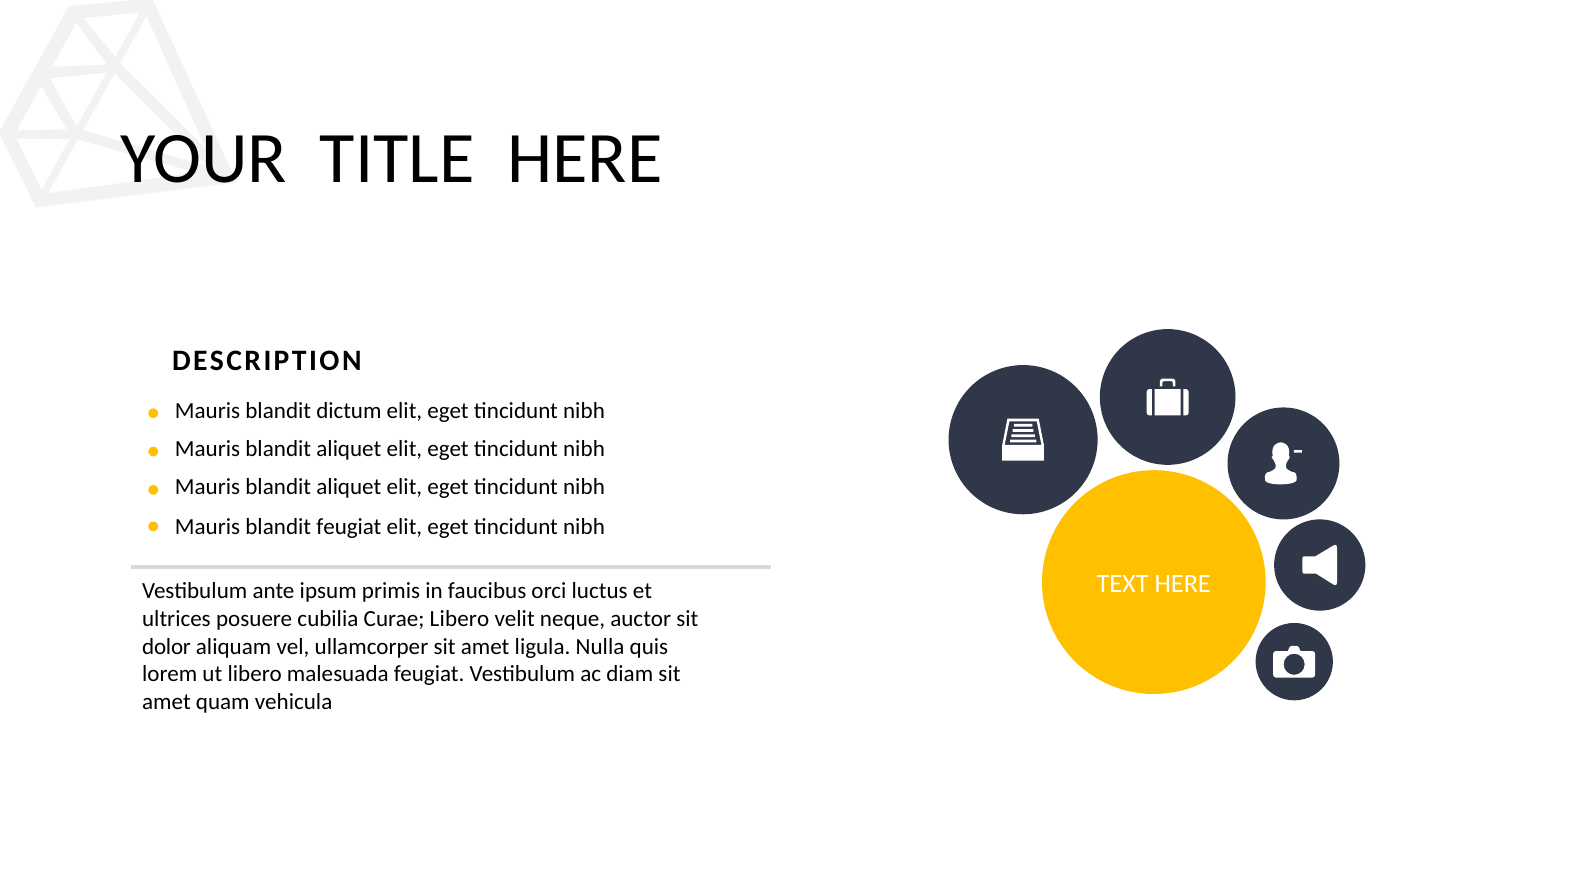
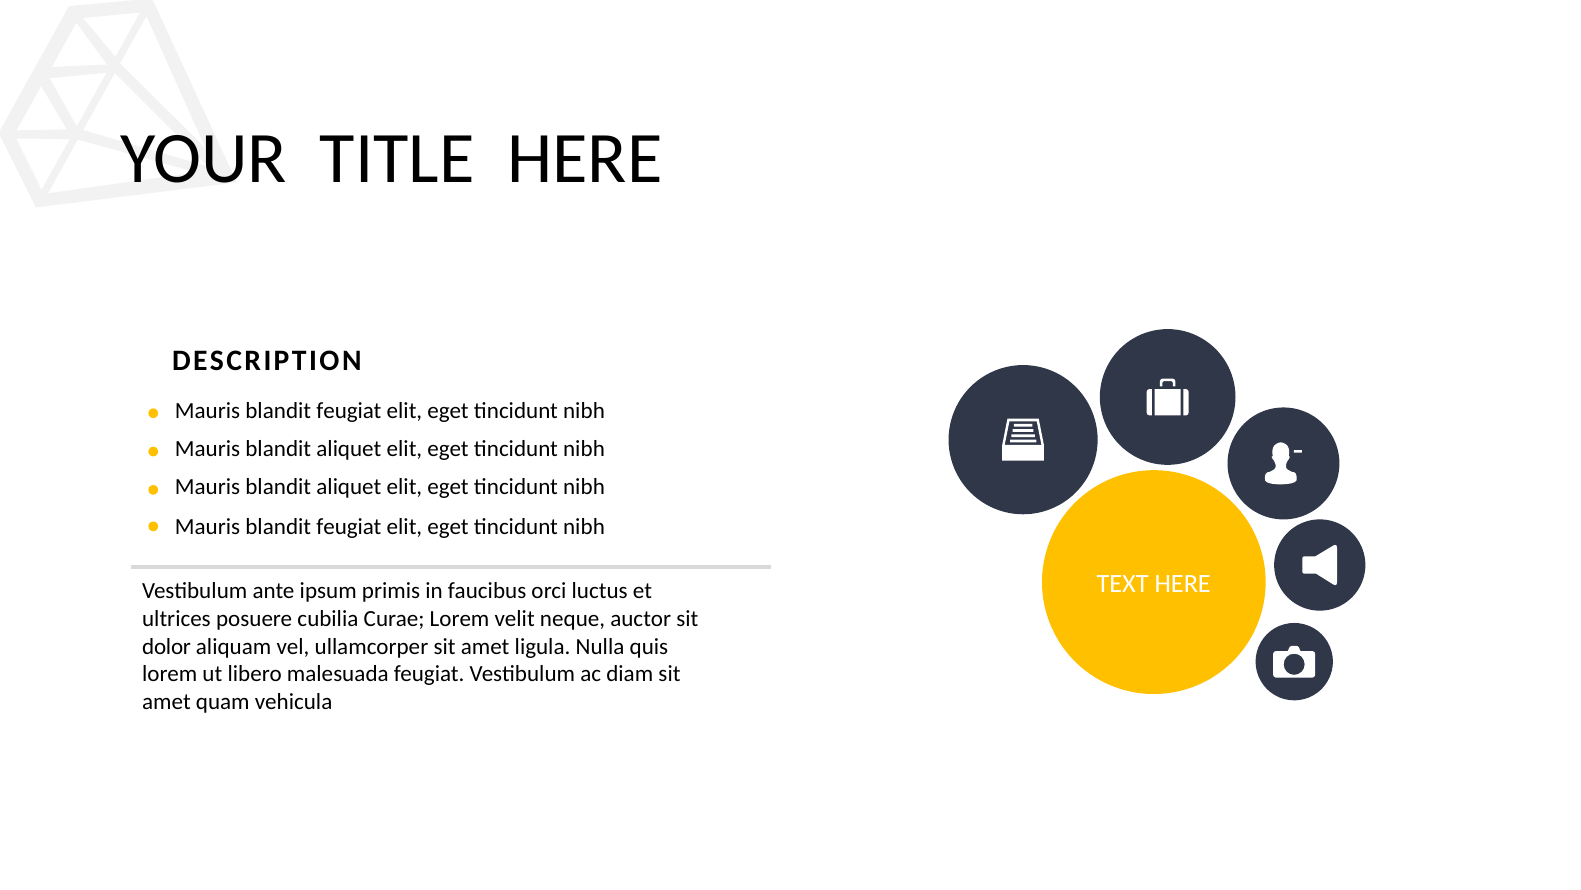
dictum: dictum -> feugiat (349, 410)
Curae Libero: Libero -> Lorem (460, 618)
